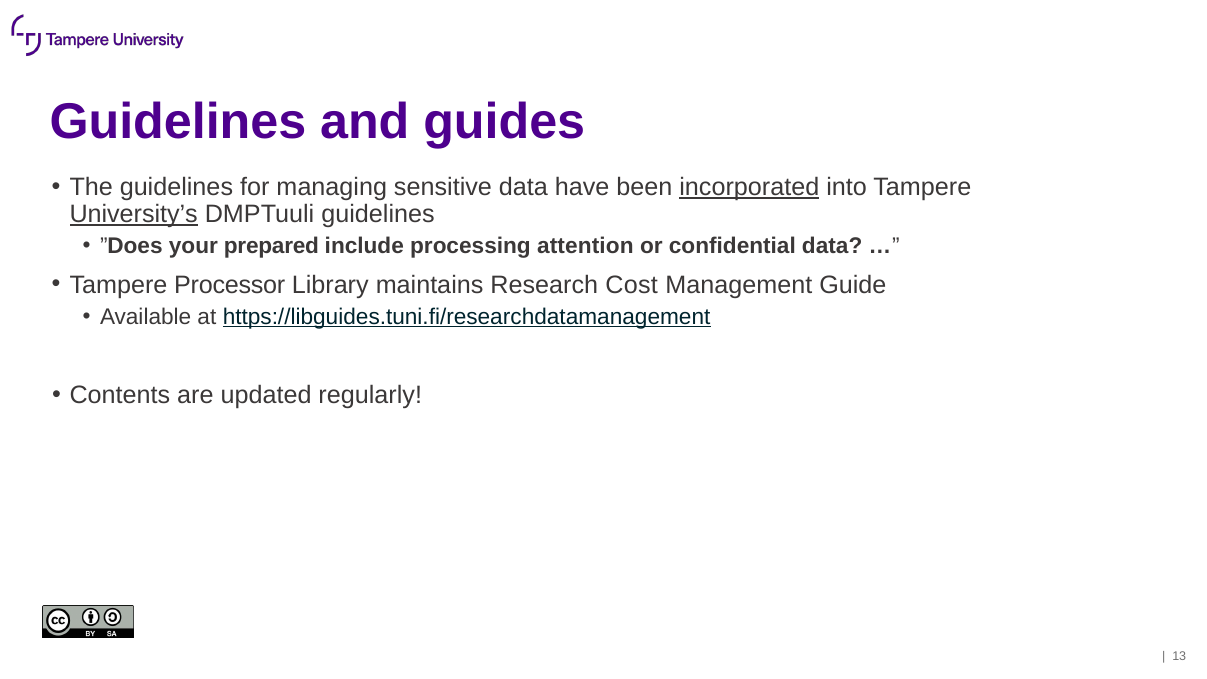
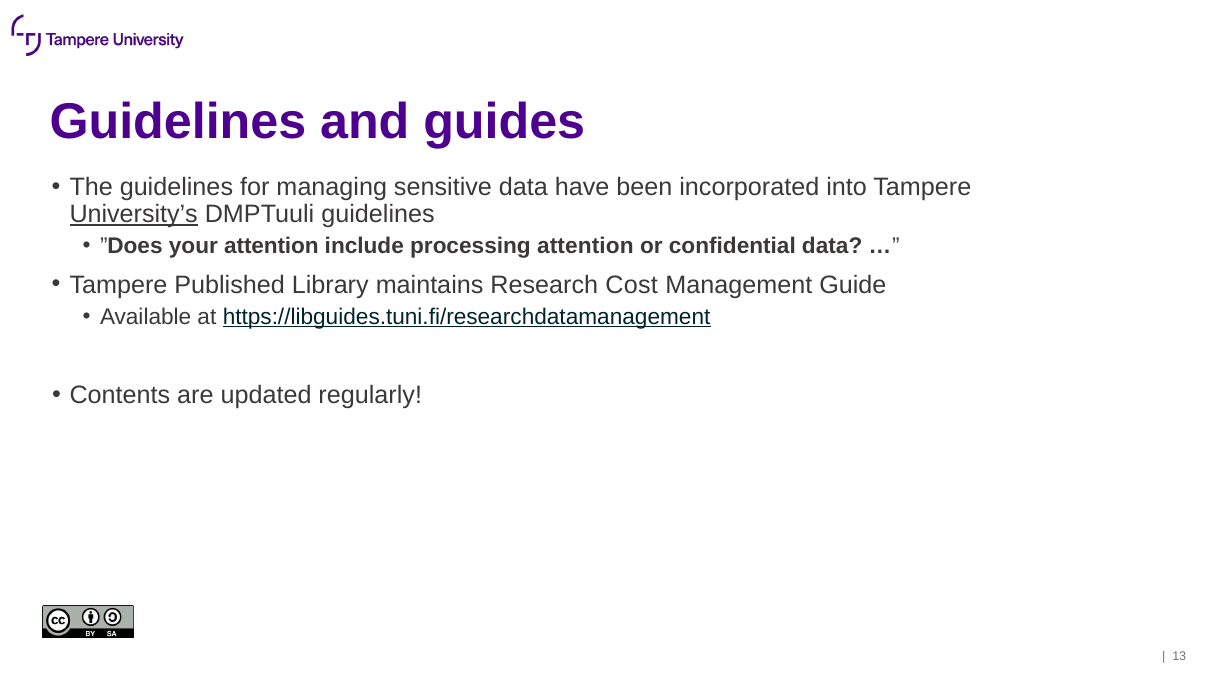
incorporated underline: present -> none (749, 187)
your prepared: prepared -> attention (271, 246)
Processor: Processor -> Published (230, 285)
